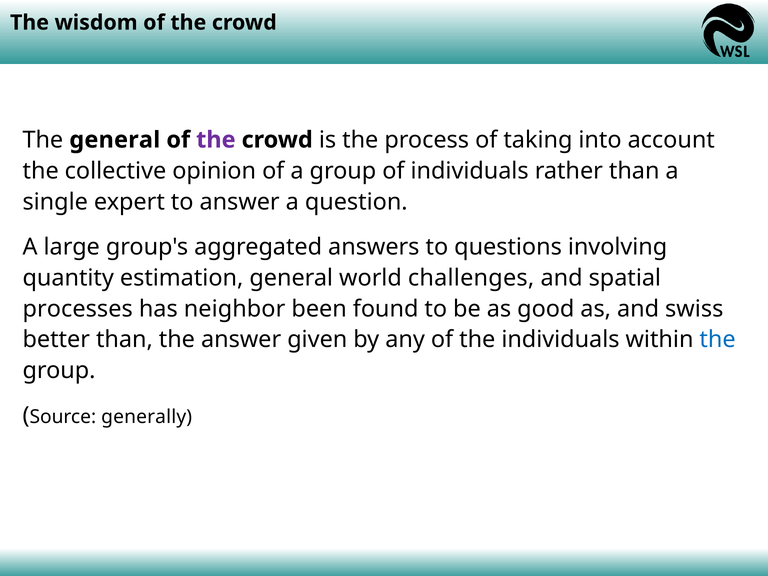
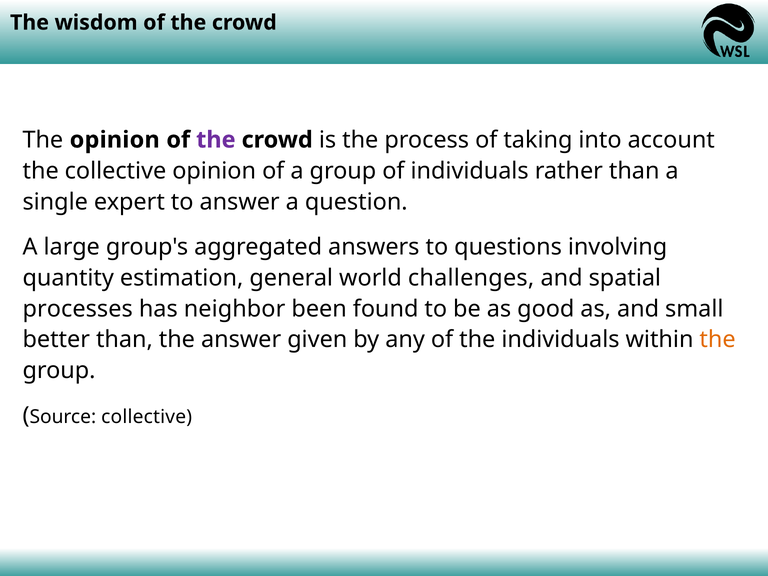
The general: general -> opinion (115, 140)
swiss: swiss -> small (694, 309)
the colour: blue -> orange (718, 340)
Source generally: generally -> collective (147, 417)
